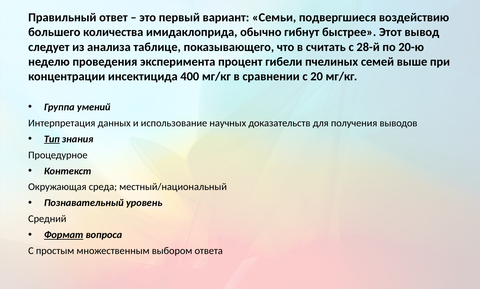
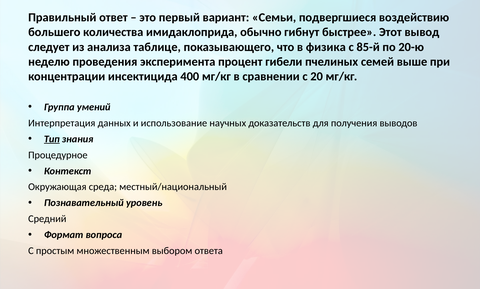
считать: считать -> физика (326, 47)
28-й: 28-й -> 85-й (368, 47)
Формат underline: present -> none (64, 235)
